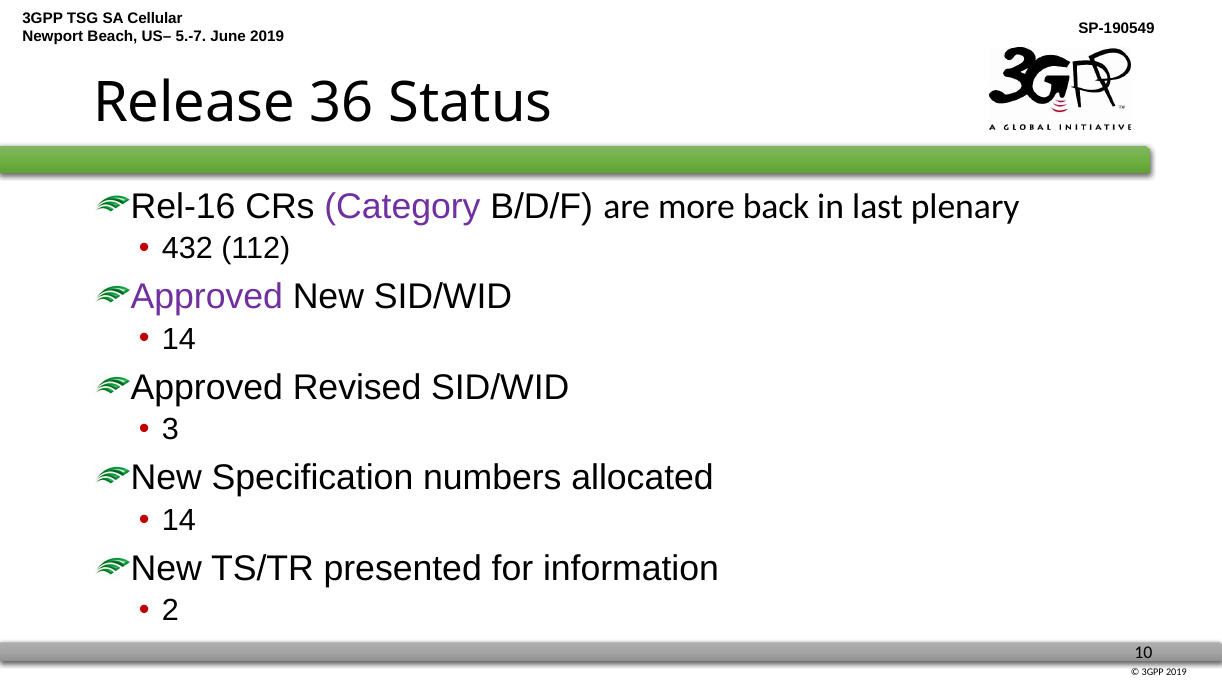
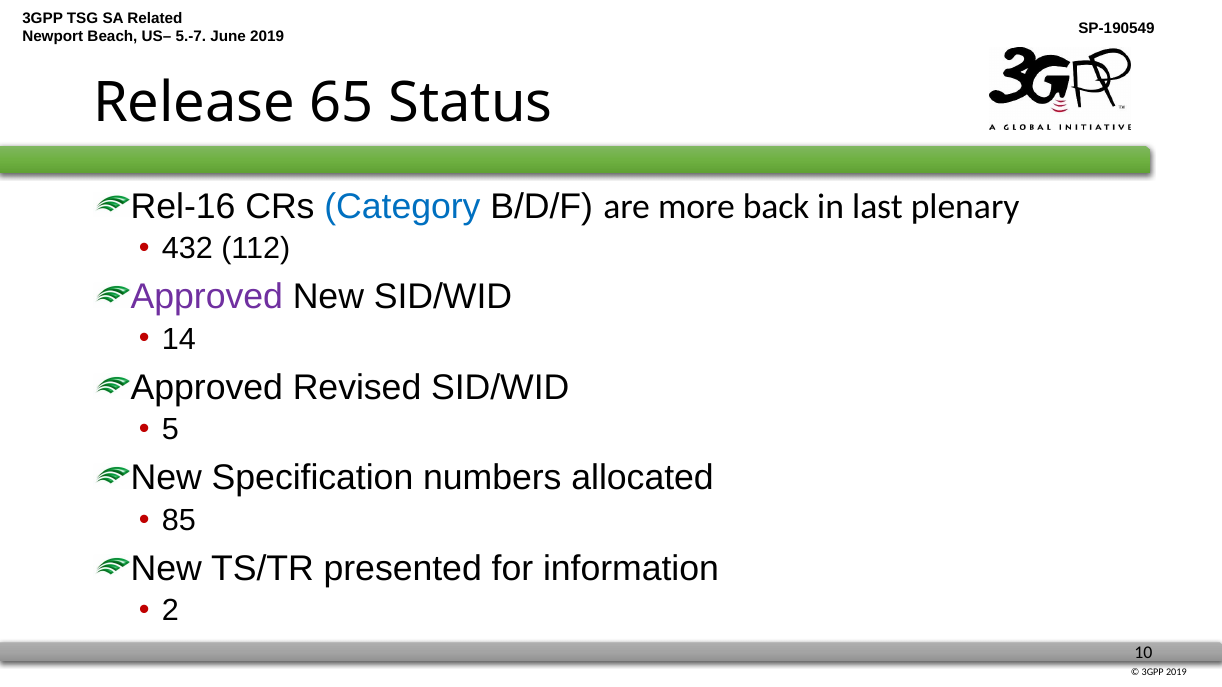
Cellular: Cellular -> Related (155, 18)
36: 36 -> 65 (342, 103)
Category colour: purple -> blue (402, 207)
3: 3 -> 5 (170, 430)
14: 14 -> 85 (179, 520)
